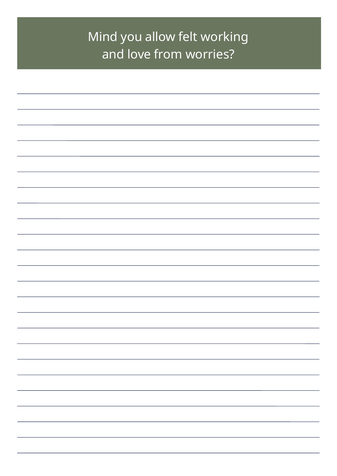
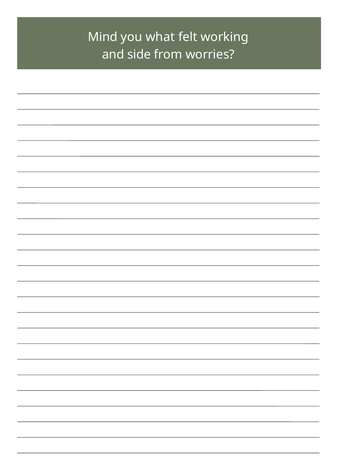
allow: allow -> what (160, 37)
love: love -> side (139, 55)
